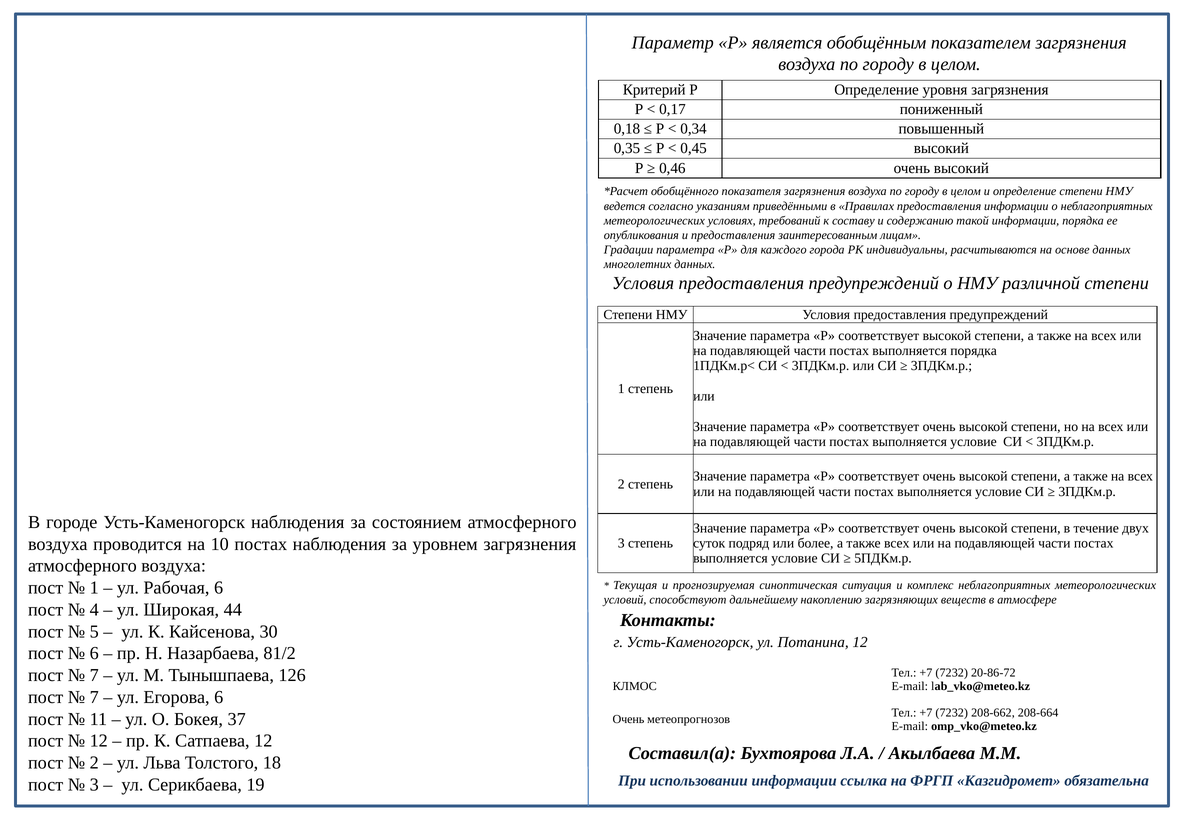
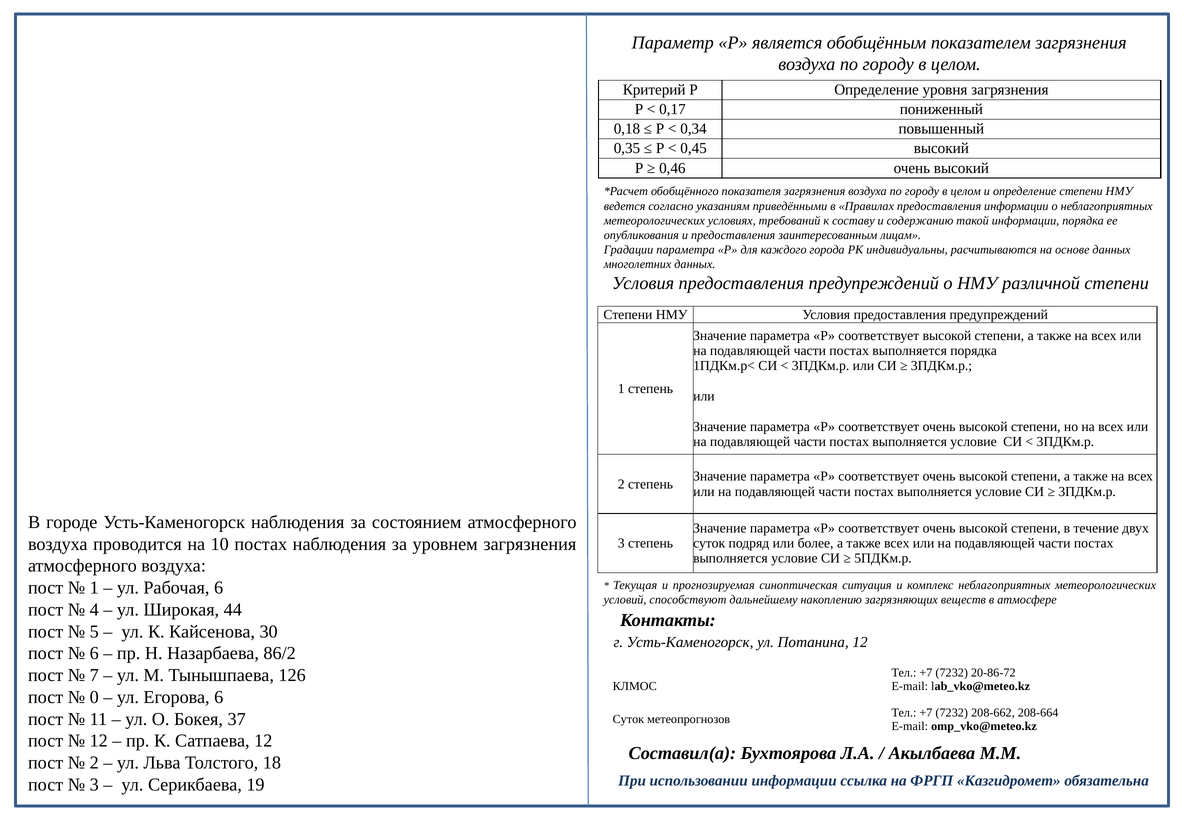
81/2: 81/2 -> 86/2 (280, 653)
7: 7 -> 0 (94, 697)
Очень: Очень -> Суток (628, 719)
